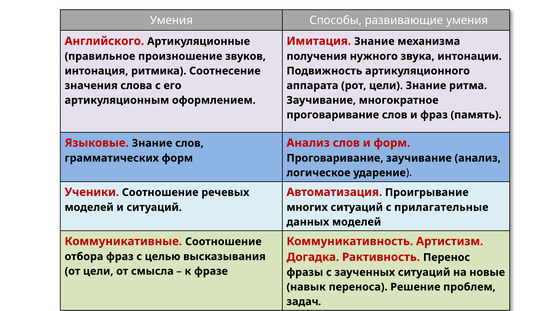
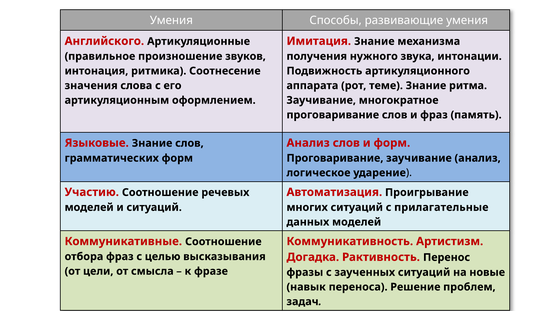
рот цели: цели -> теме (386, 86)
Ученики: Ученики -> Участию (92, 192)
